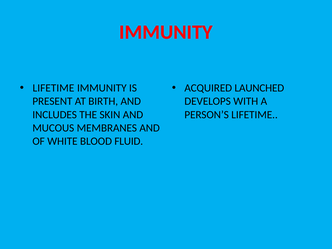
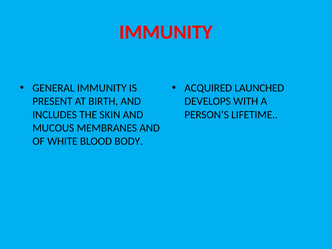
LIFETIME: LIFETIME -> GENERAL (53, 88)
FLUID: FLUID -> BODY (129, 141)
